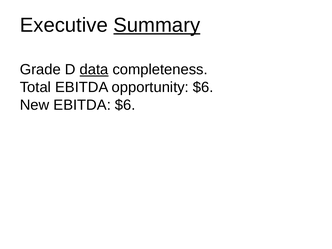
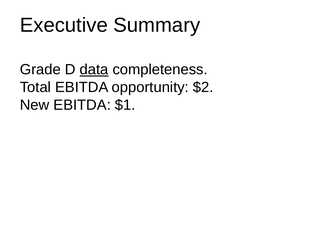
Summary underline: present -> none (157, 25)
opportunity $6: $6 -> $2 (203, 87)
EBITDA $6: $6 -> $1 (125, 105)
